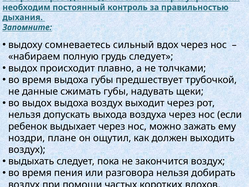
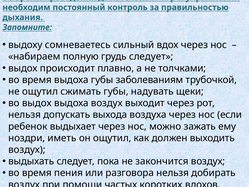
предшествует: предшествует -> заболеваниям (149, 80)
не данные: данные -> ощутил (40, 91)
плане: плане -> иметь (62, 138)
